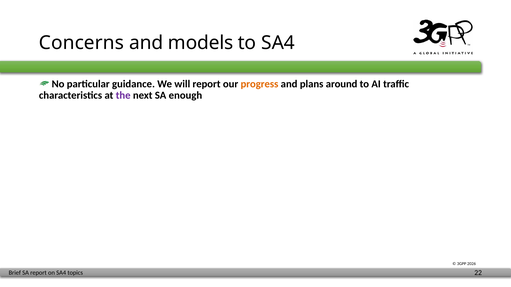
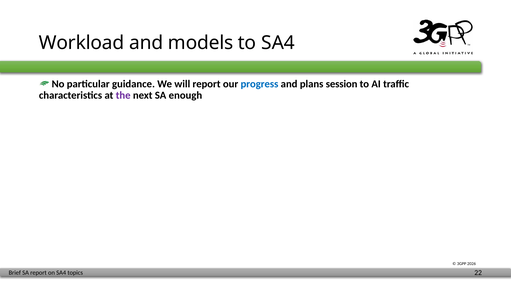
Concerns: Concerns -> Workload (82, 43)
progress colour: orange -> blue (259, 84)
around: around -> session (342, 84)
